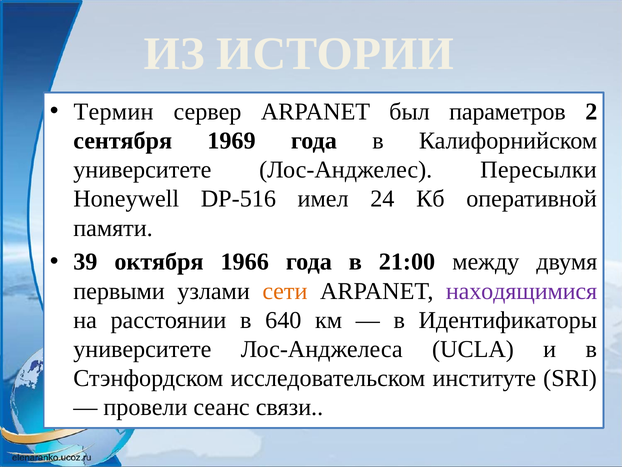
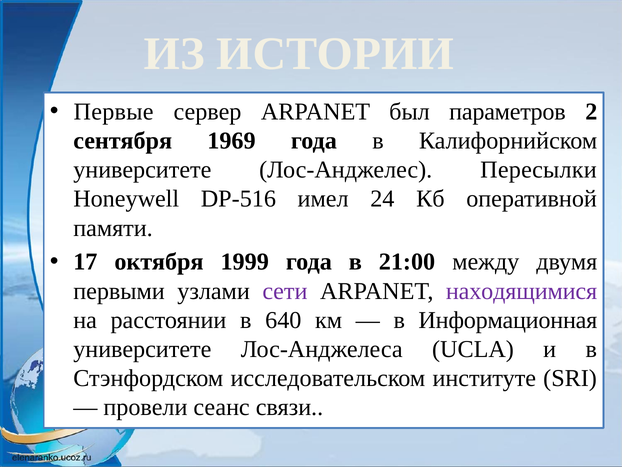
Термин: Термин -> Первые (114, 112)
39: 39 -> 17 (85, 262)
1966: 1966 -> 1999 (245, 262)
сети colour: orange -> purple (285, 291)
Идентификаторы: Идентификаторы -> Информационная (508, 320)
